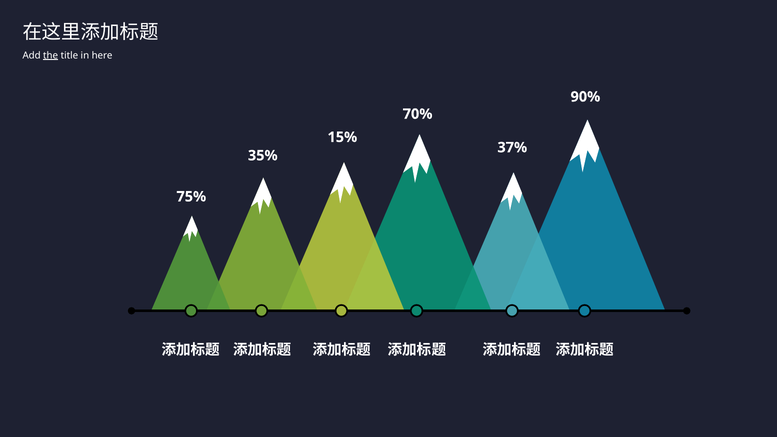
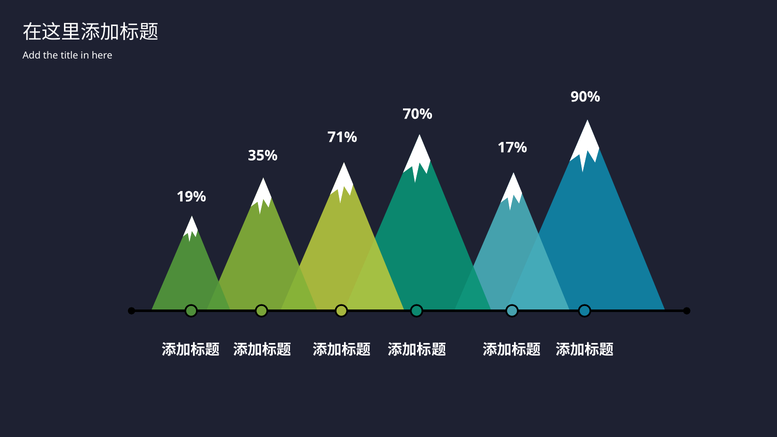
the underline: present -> none (51, 55)
15%: 15% -> 71% (342, 137)
37%: 37% -> 17% (512, 148)
75%: 75% -> 19% (191, 197)
